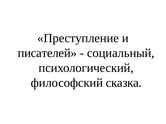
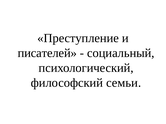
сказка: сказка -> семьи (124, 83)
